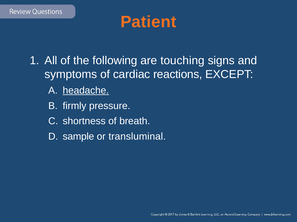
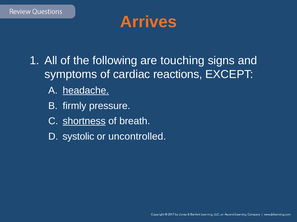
Patient: Patient -> Arrives (148, 22)
shortness underline: none -> present (84, 121)
sample: sample -> systolic (78, 137)
transluminal: transluminal -> uncontrolled (137, 137)
